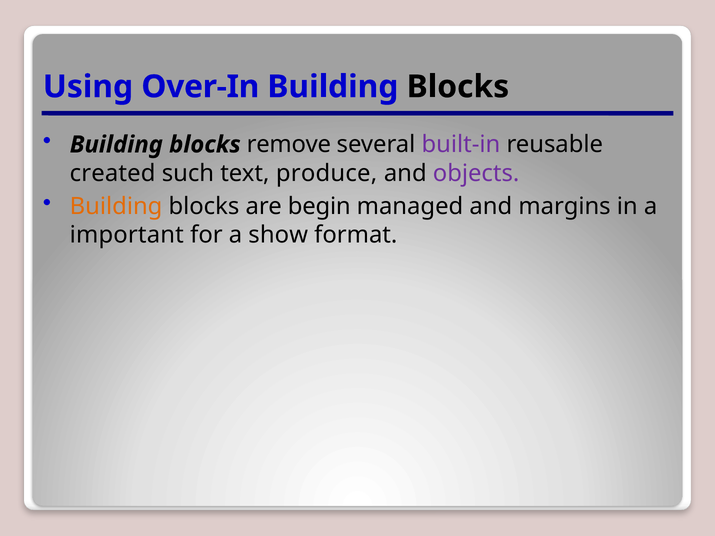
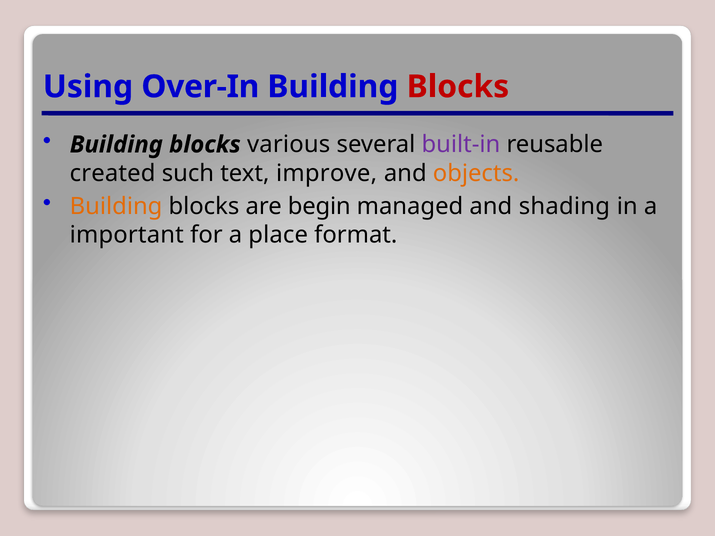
Blocks colour: black -> red (458, 87)
remove: remove -> various (289, 145)
produce: produce -> improve (327, 173)
objects colour: purple -> orange (476, 173)
margins: margins -> shading (564, 207)
show: show -> place (278, 235)
